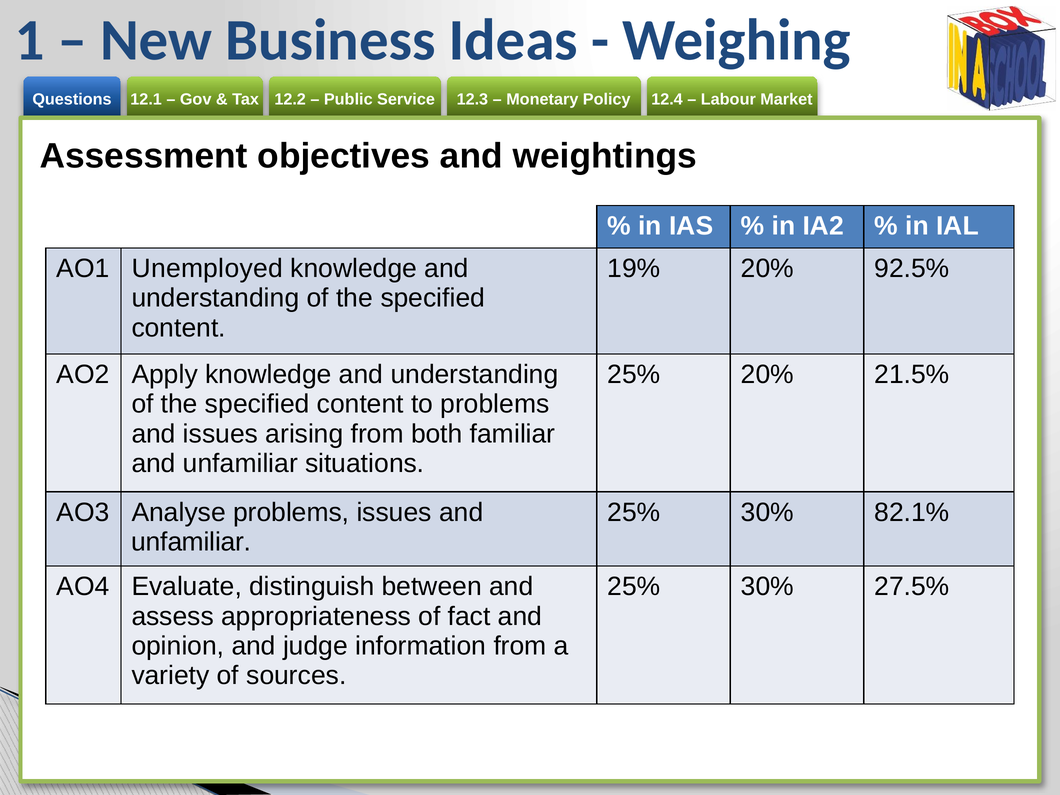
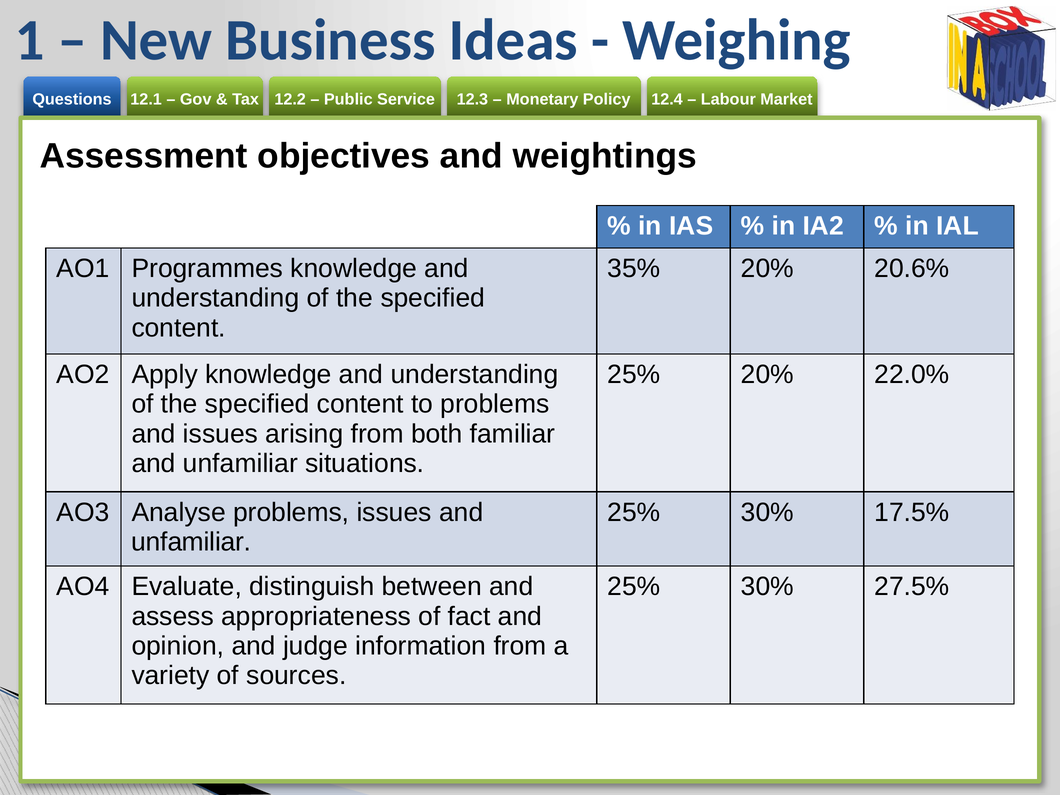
Unemployed: Unemployed -> Programmes (207, 269)
19%: 19% -> 35% (634, 269)
92.5%: 92.5% -> 20.6% (912, 269)
21.5%: 21.5% -> 22.0% (912, 375)
82.1%: 82.1% -> 17.5% (912, 512)
